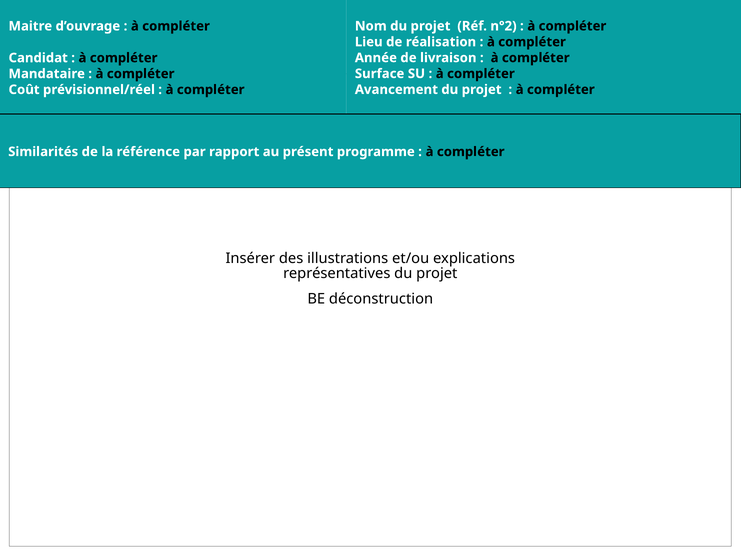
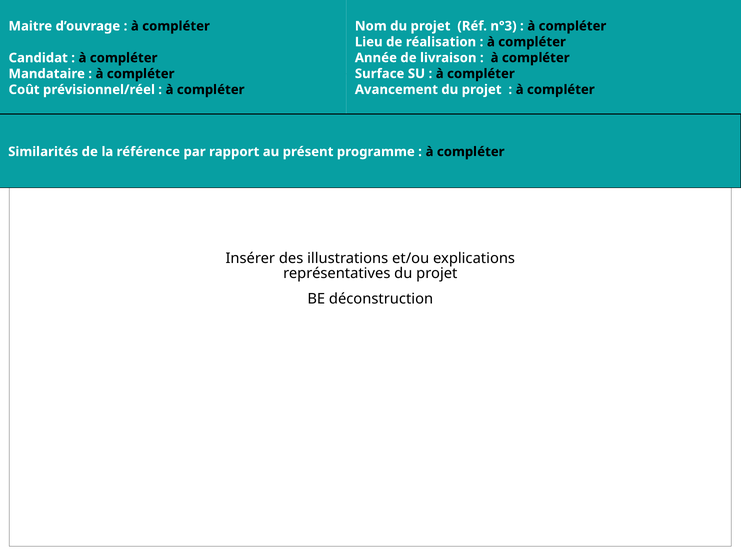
n°2: n°2 -> n°3 (503, 26)
